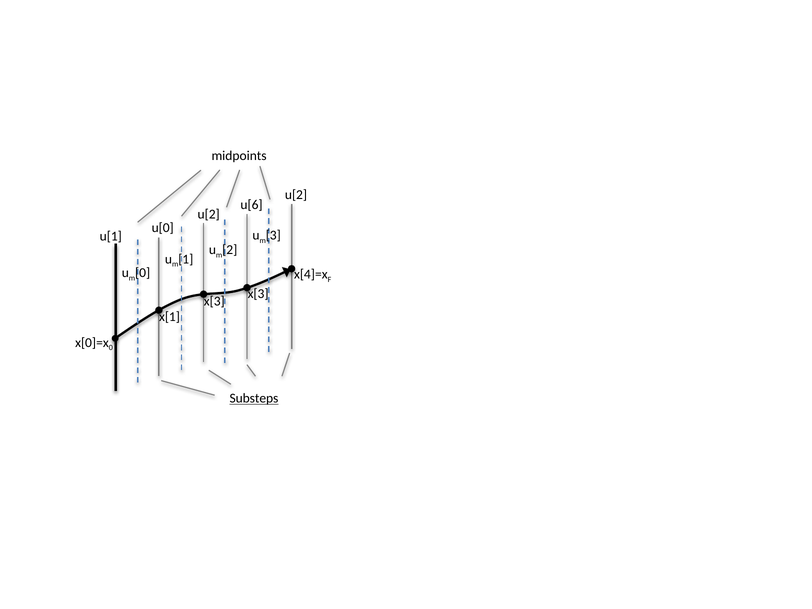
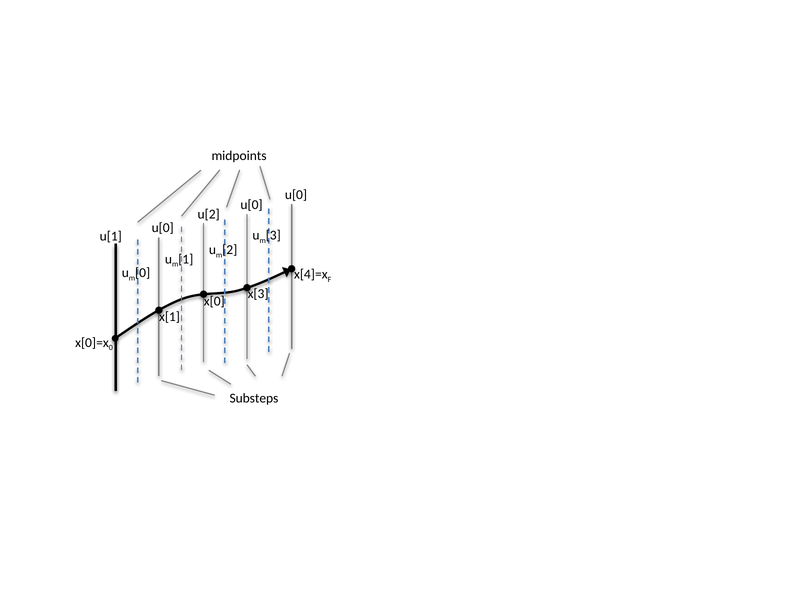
u[2: u[2 -> u[0 (296, 195)
u[6: u[6 -> u[0 (252, 205)
x[3: x[3 -> x[0 (214, 301)
Substeps underline: present -> none (254, 398)
